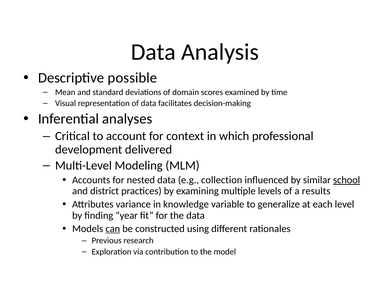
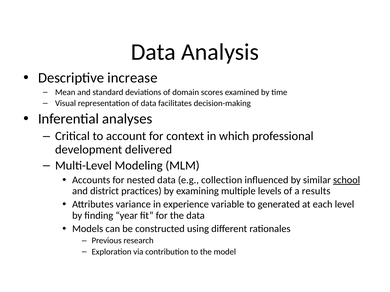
possible: possible -> increase (132, 78)
knowledge: knowledge -> experience (186, 205)
generalize: generalize -> generated (279, 205)
can underline: present -> none (113, 229)
